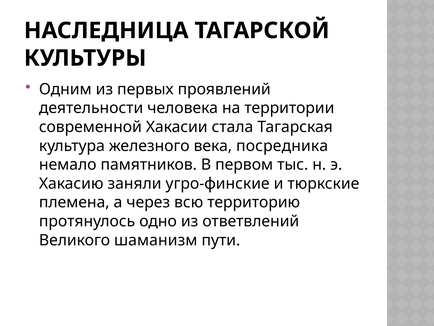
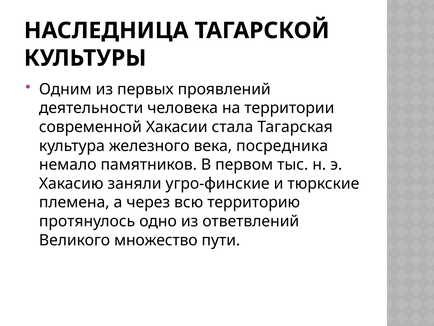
шаманизм: шаманизм -> множество (156, 240)
